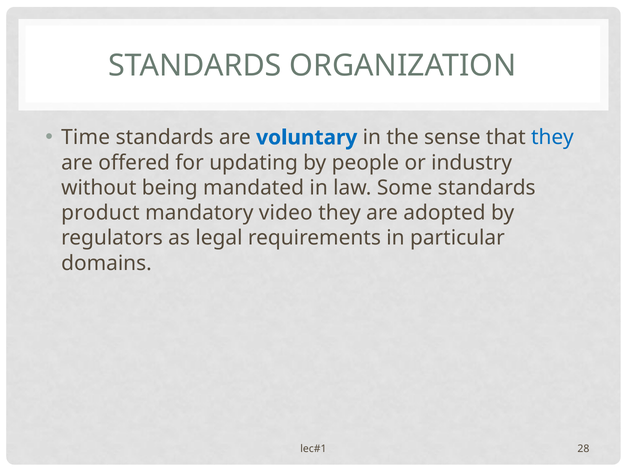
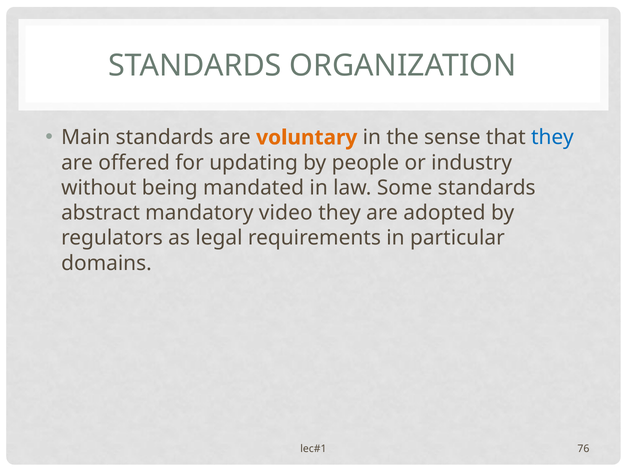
Time: Time -> Main (86, 137)
voluntary colour: blue -> orange (307, 137)
product: product -> abstract (101, 213)
28: 28 -> 76 (583, 448)
